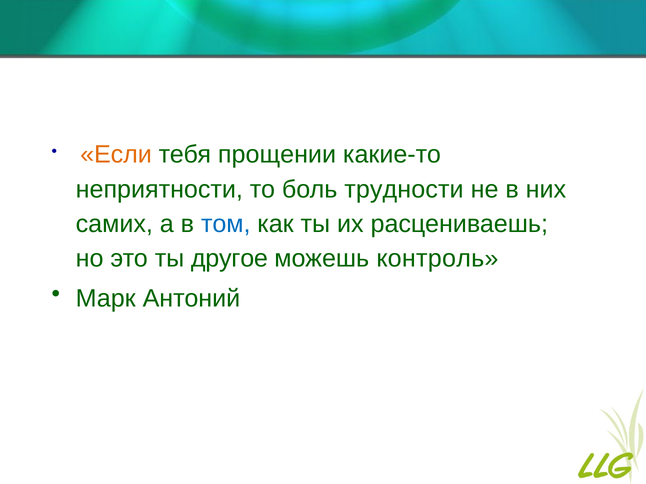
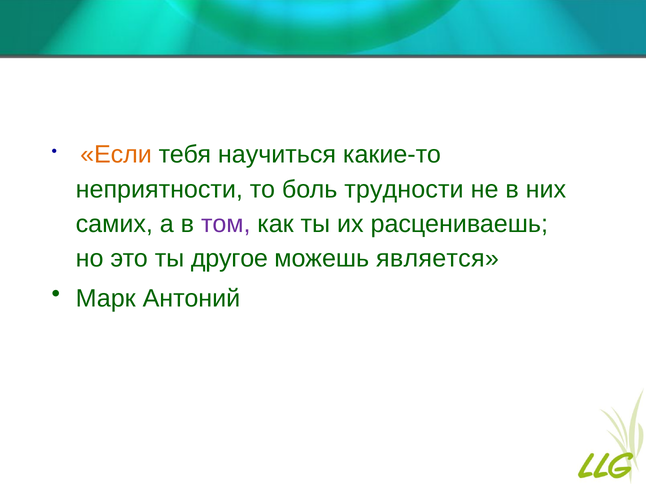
прощении: прощении -> научиться (277, 155)
том colour: blue -> purple (226, 224)
контроль: контроль -> является (437, 259)
